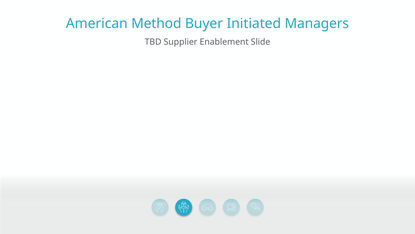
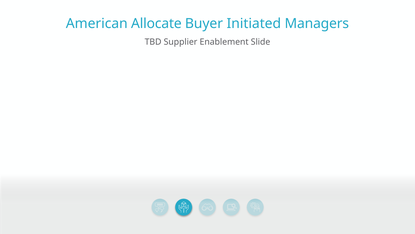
Method: Method -> Allocate (156, 24)
